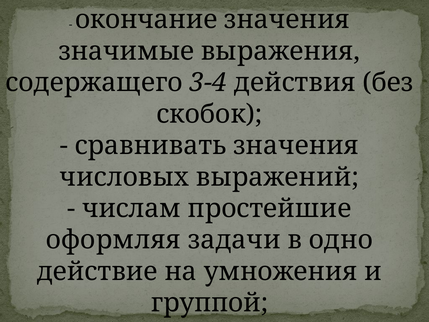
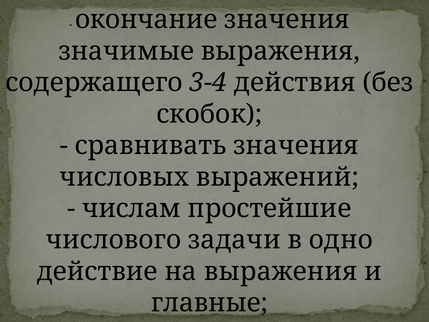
оформляя: оформляя -> числового (113, 240)
на умножения: умножения -> выражения (281, 271)
группой: группой -> главные (210, 303)
